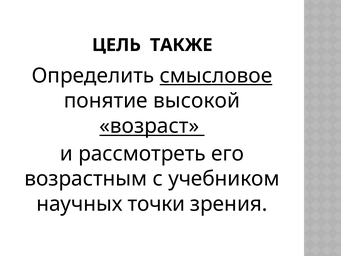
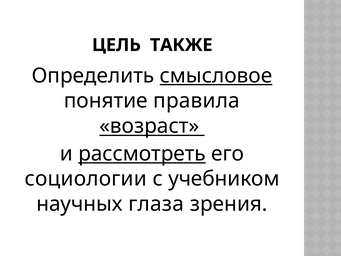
высокой: высокой -> правила (197, 101)
рассмотреть underline: none -> present (142, 154)
возрастным: возрастным -> социологии (86, 179)
точки: точки -> глаза (156, 204)
